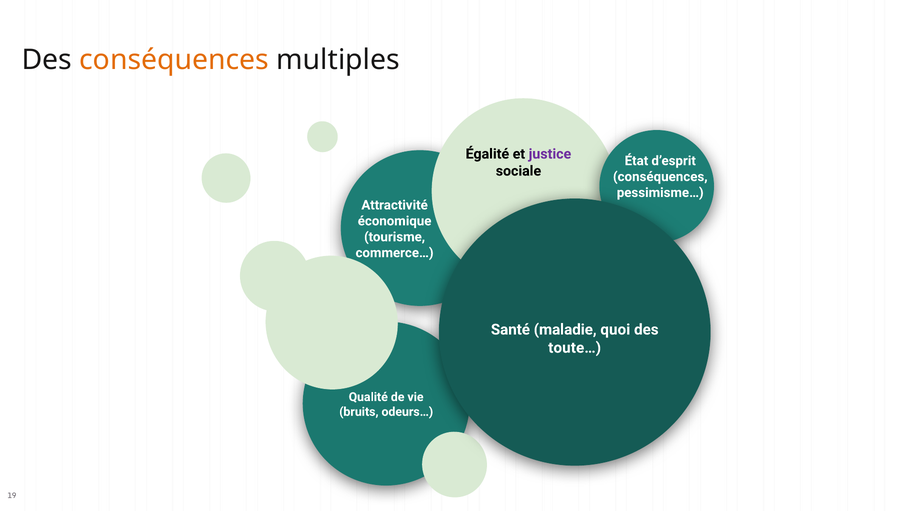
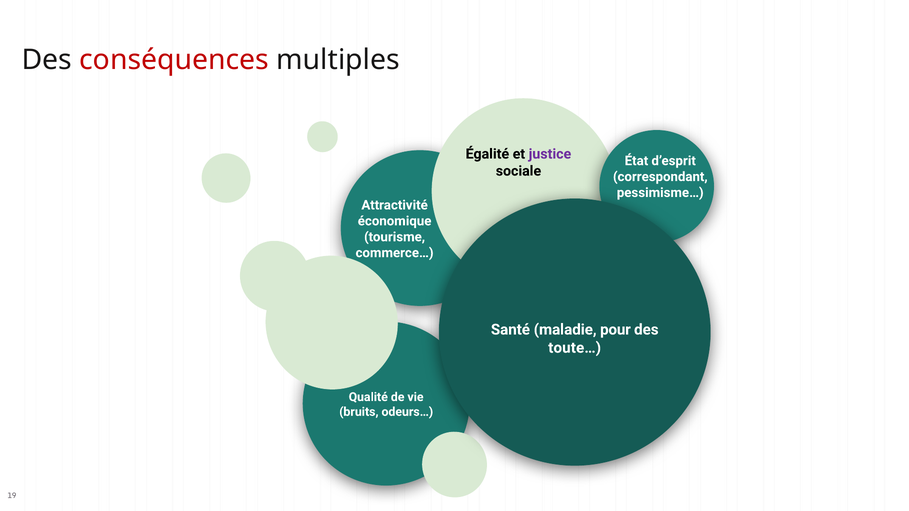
conséquences colour: orange -> red (174, 60)
conséquences: conséquences -> correspondant (660, 177)
quoi: quoi -> pour (615, 330)
